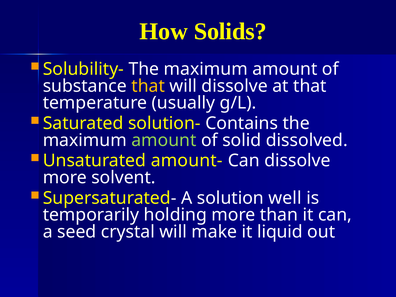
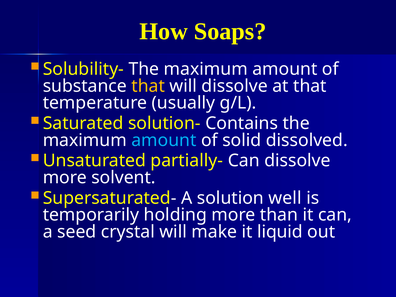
Solids: Solids -> Soaps (230, 31)
amount colour: light green -> light blue (164, 140)
amount-: amount- -> partially- (187, 161)
